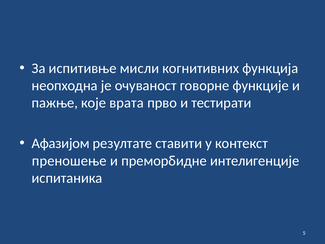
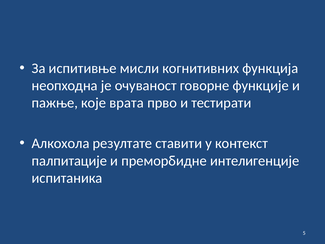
Афазијом: Афазијом -> Алкохола (61, 143)
преношење: преношење -> палпитације (69, 161)
